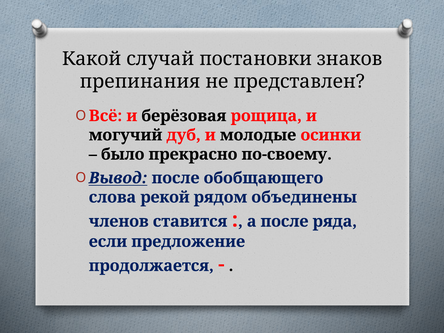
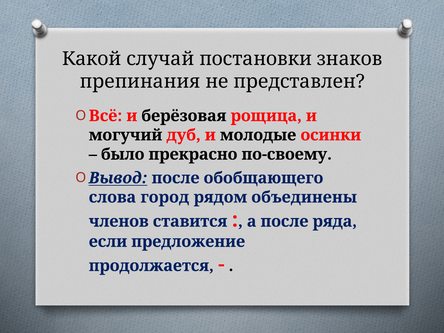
рекой: рекой -> город (165, 197)
